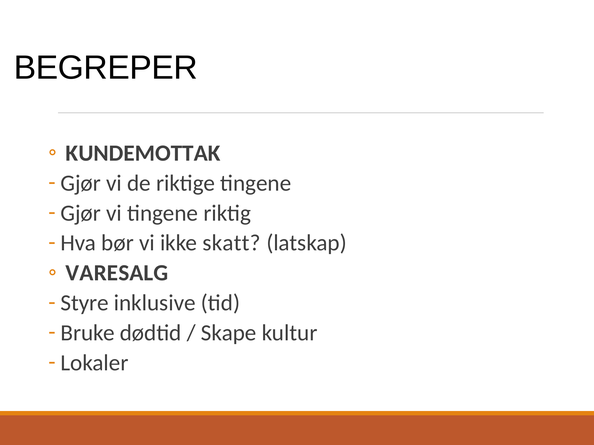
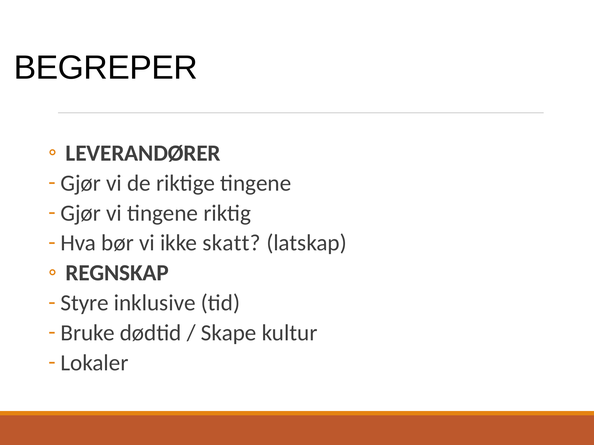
KUNDEMOTTAK: KUNDEMOTTAK -> LEVERANDØRER (143, 153)
VARESALG: VARESALG -> REGNSKAP (117, 273)
